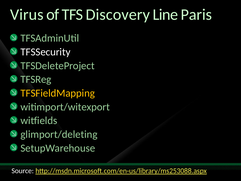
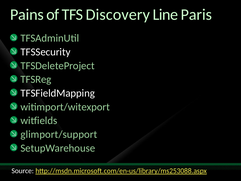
Virus: Virus -> Pains (27, 15)
TFSFieldMapping colour: yellow -> white (58, 93)
glimport/deleting: glimport/deleting -> glimport/support (59, 134)
